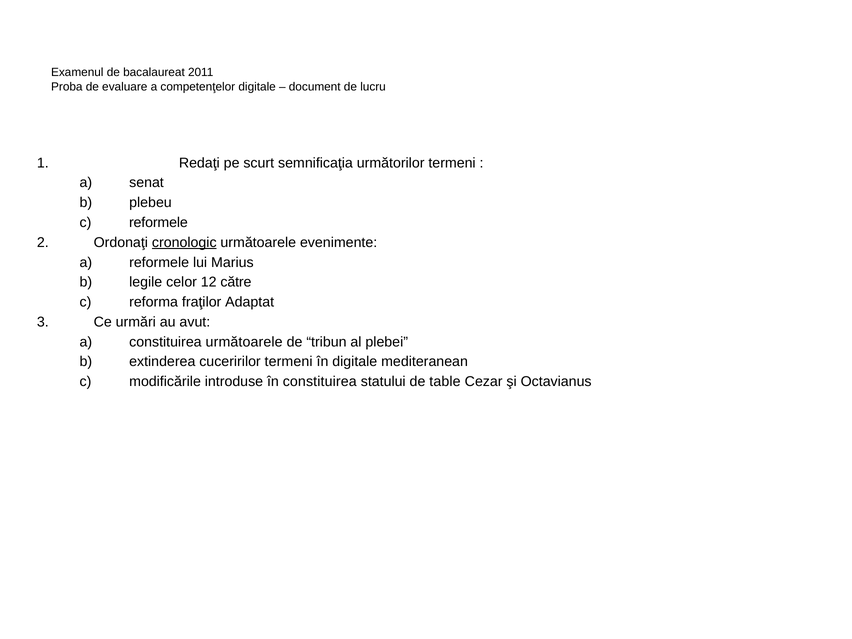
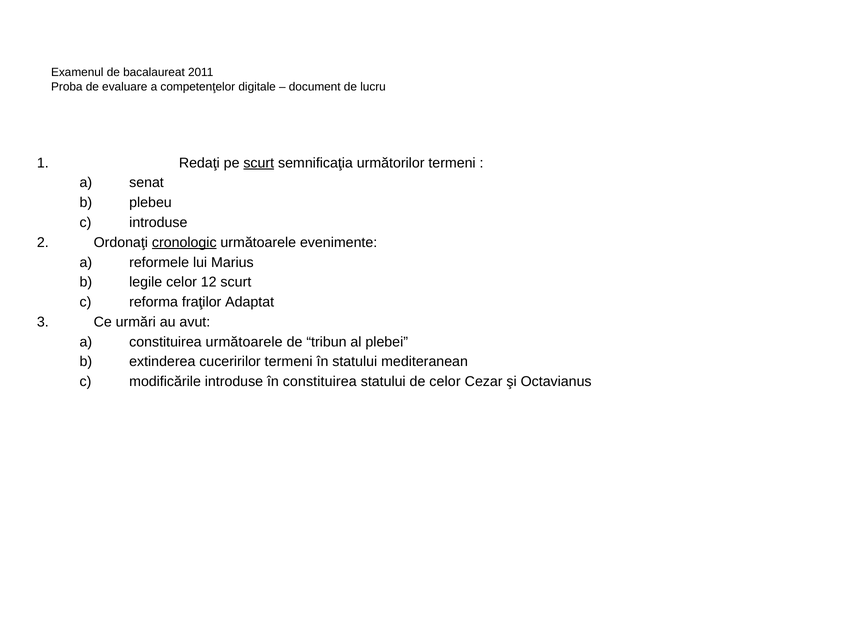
scurt underline: none -> present (259, 163)
reformele: reformele -> introduse (158, 223)
12 către: către -> scurt (236, 282)
în digitale: digitale -> statului (355, 362)
de table: table -> celor (445, 382)
